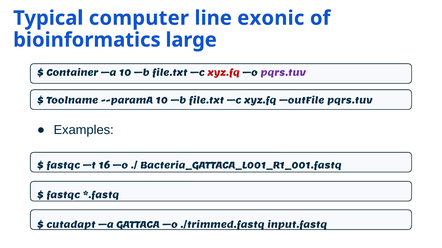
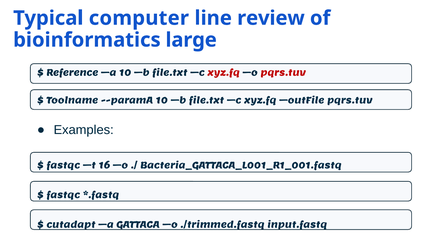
exonic: exonic -> review (271, 18)
Container: Container -> Reference (72, 73)
pqrs.tuv colour: purple -> red (283, 73)
